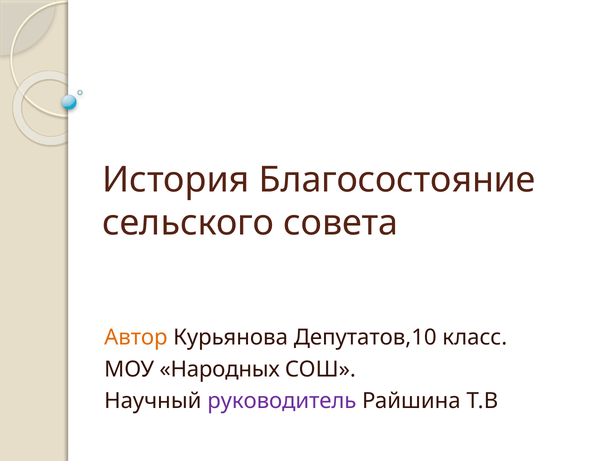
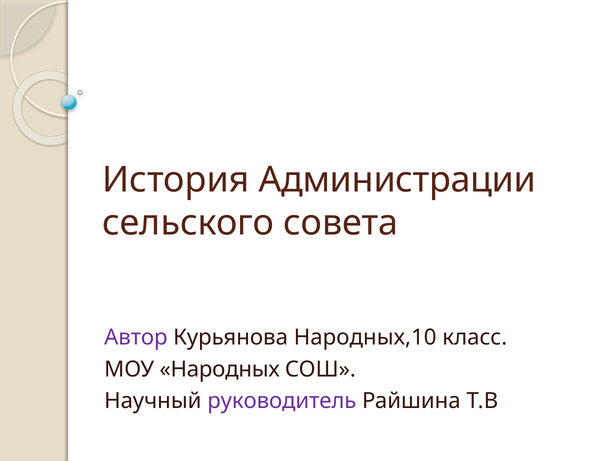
Благосостояние: Благосостояние -> Администрации (397, 180)
Автор colour: orange -> purple (136, 338)
Депутатов,10: Депутатов,10 -> Народных,10 (365, 338)
